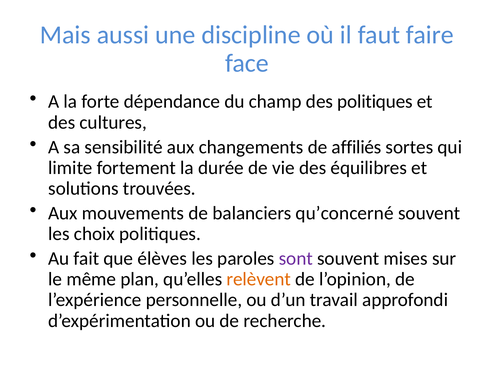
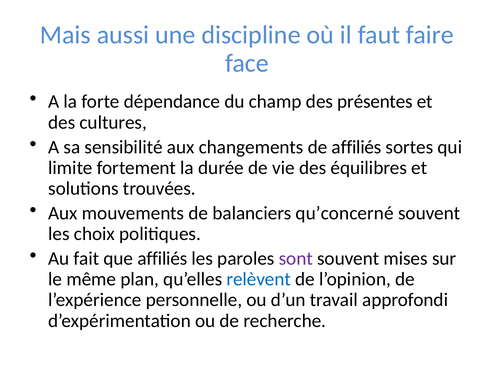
des politiques: politiques -> présentes (375, 102)
que élèves: élèves -> affiliés (162, 259)
relèvent colour: orange -> blue (259, 280)
